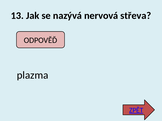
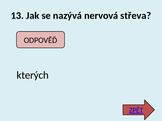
plazma: plazma -> kterých (33, 75)
